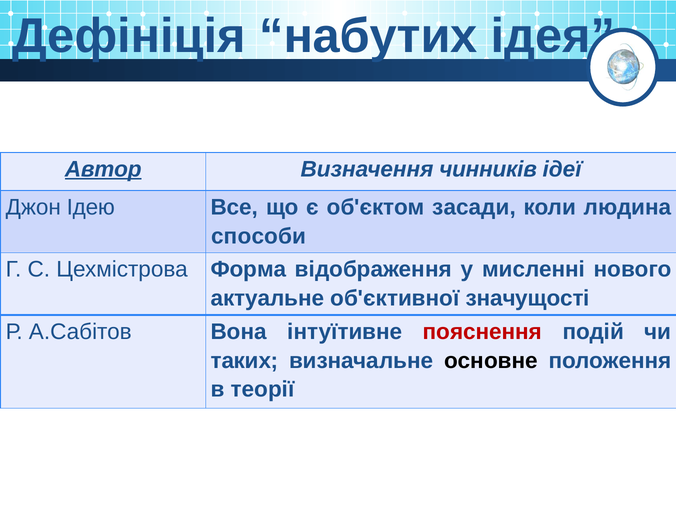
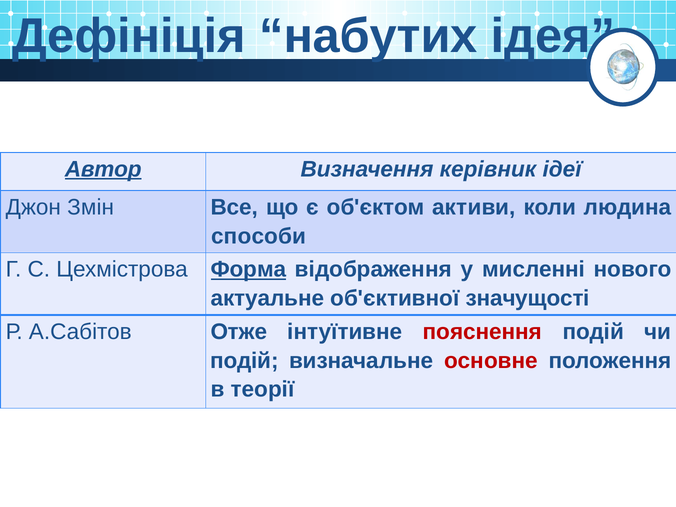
чинників: чинників -> керівник (488, 169)
Ідею: Ідею -> Змін (91, 207)
засади: засади -> активи (474, 207)
Форма underline: none -> present (248, 270)
Вона: Вона -> Отже (239, 332)
таких: таких -> подій (245, 361)
основне colour: black -> red (491, 361)
